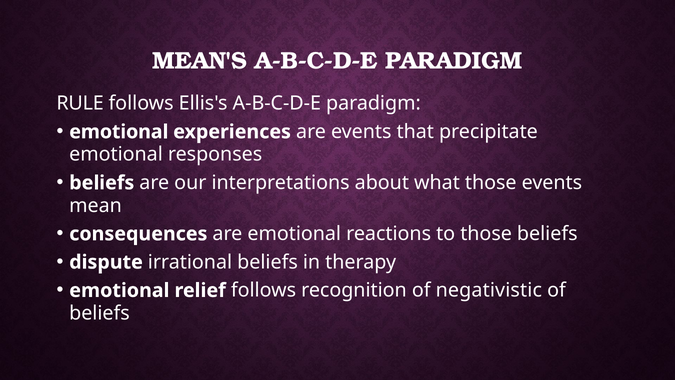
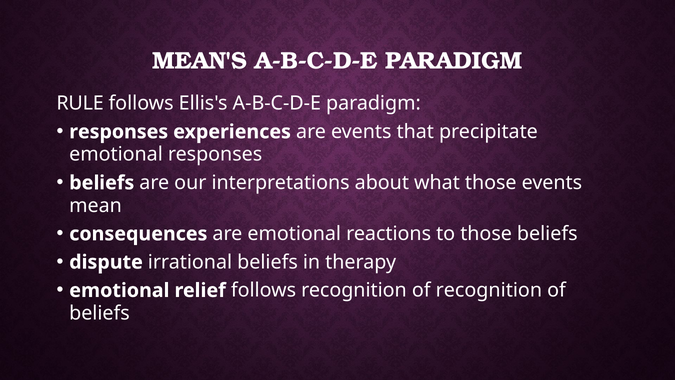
emotional: emotional -> responses (119, 132)
of negativistic: negativistic -> recognition (489, 290)
